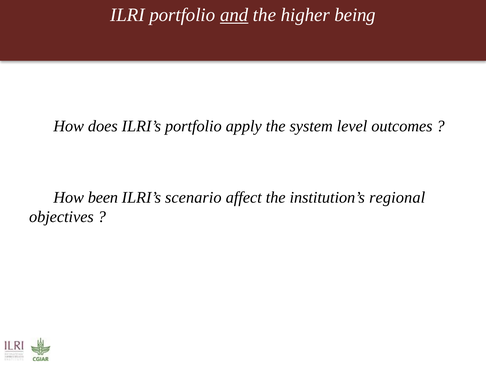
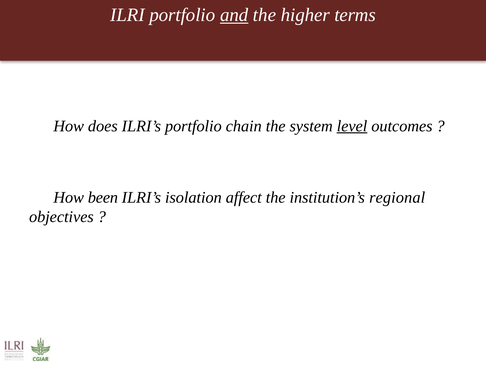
being: being -> terms (355, 15)
apply: apply -> chain (244, 126)
level underline: none -> present (352, 126)
scenario: scenario -> isolation (193, 197)
